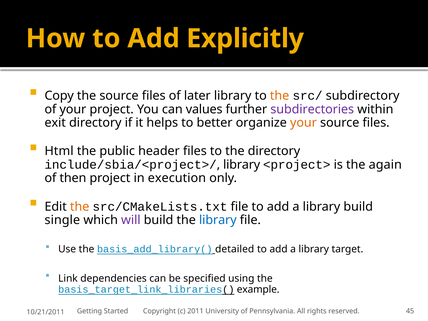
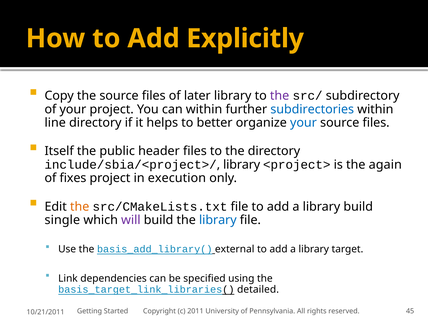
the colour: orange -> purple (280, 96)
can values: values -> within (204, 109)
subdirectories colour: purple -> blue (312, 109)
exit: exit -> line (55, 123)
your colour: orange -> blue (303, 123)
Html: Html -> Itself (59, 151)
then: then -> fixes (73, 178)
detailed: detailed -> external (235, 249)
example: example -> detailed (258, 290)
